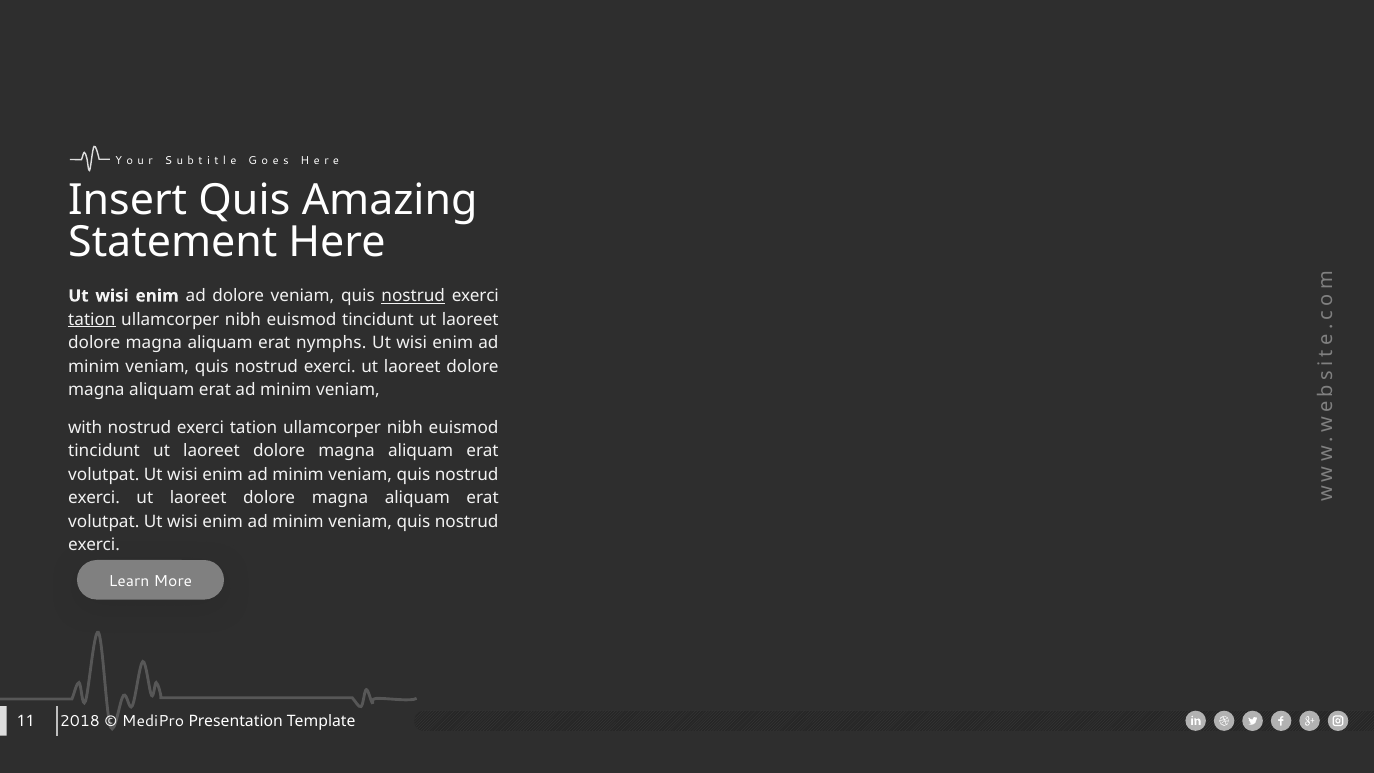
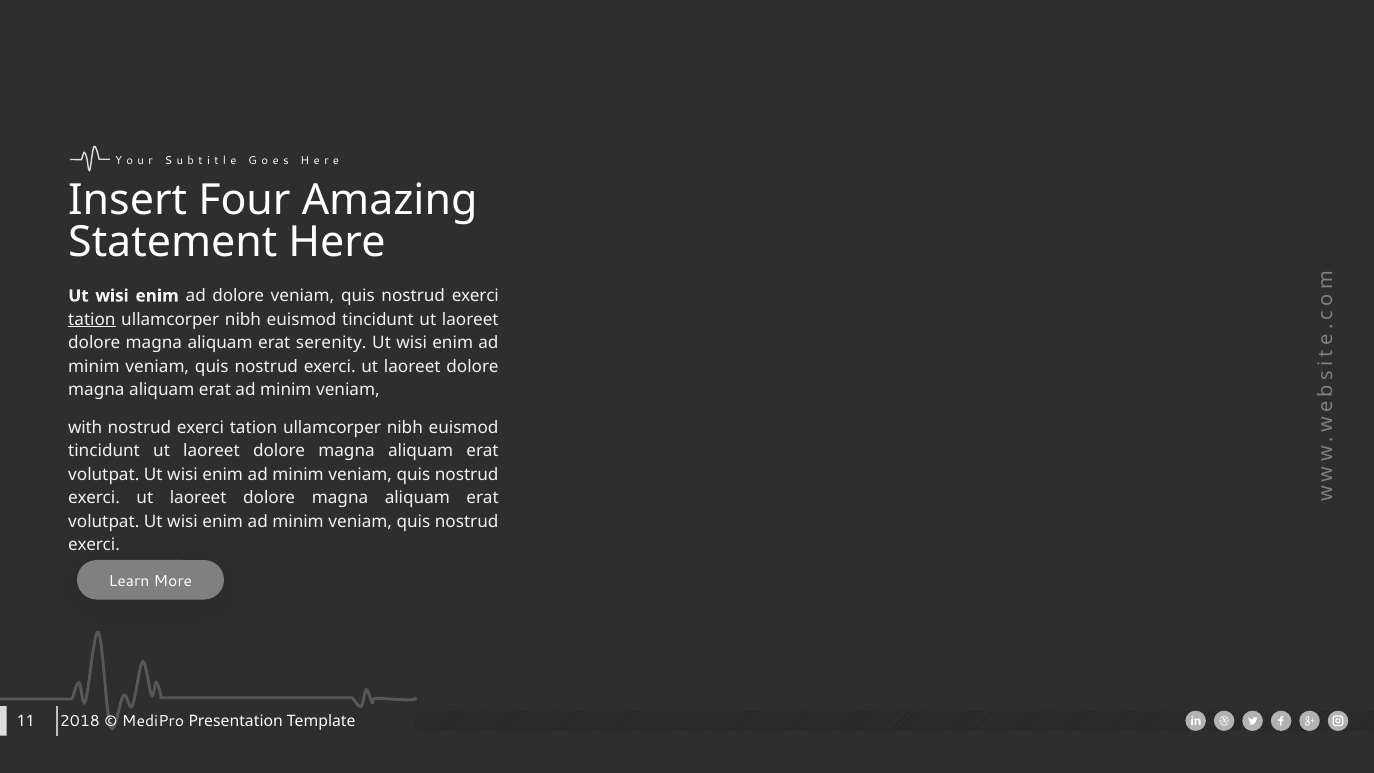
Insert Quis: Quis -> Four (245, 201)
nostrud underline: present -> none (413, 296)
nymphs: nymphs -> serenity (331, 343)
